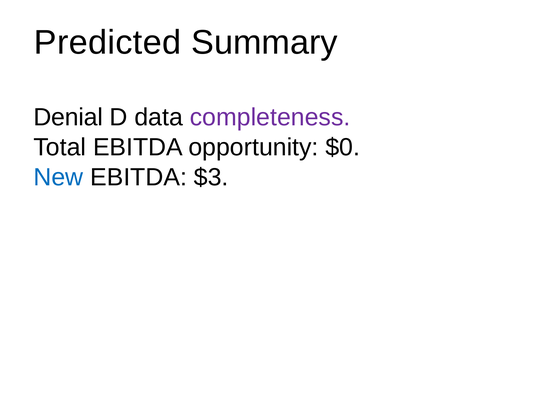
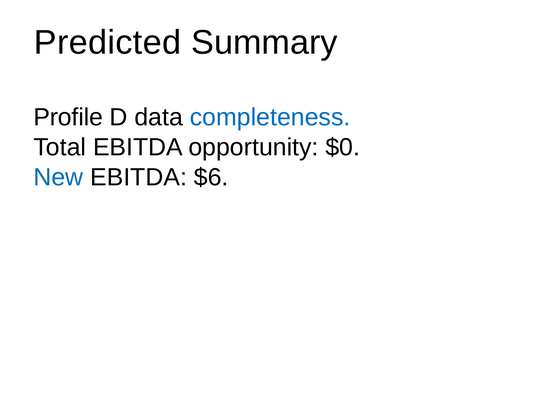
Denial: Denial -> Profile (68, 117)
completeness colour: purple -> blue (270, 117)
$3: $3 -> $6 (211, 177)
